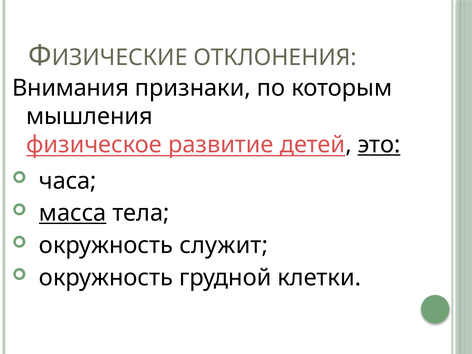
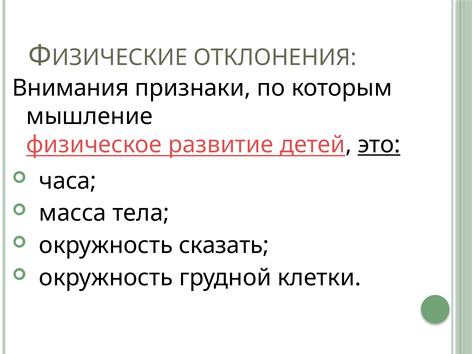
мышления: мышления -> мышление (89, 117)
масса underline: present -> none (73, 213)
служит: служит -> сказать (224, 245)
